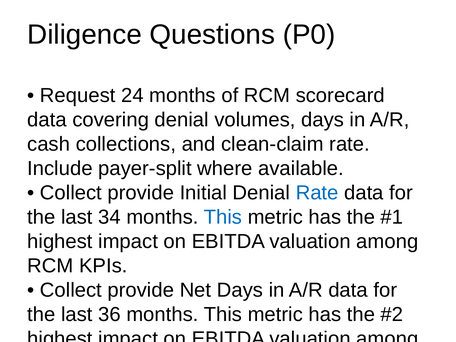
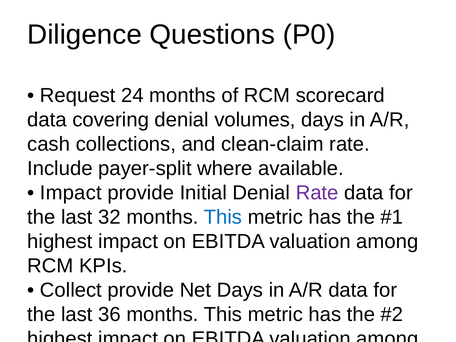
Collect: Collect -> Impact (71, 193)
Rate colour: blue -> purple (317, 193)
34: 34 -> 32 (110, 217)
